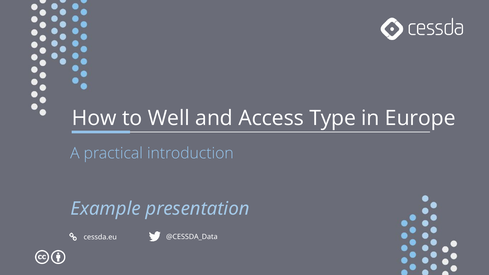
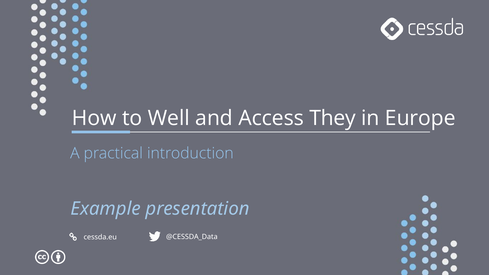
Type: Type -> They (333, 118)
